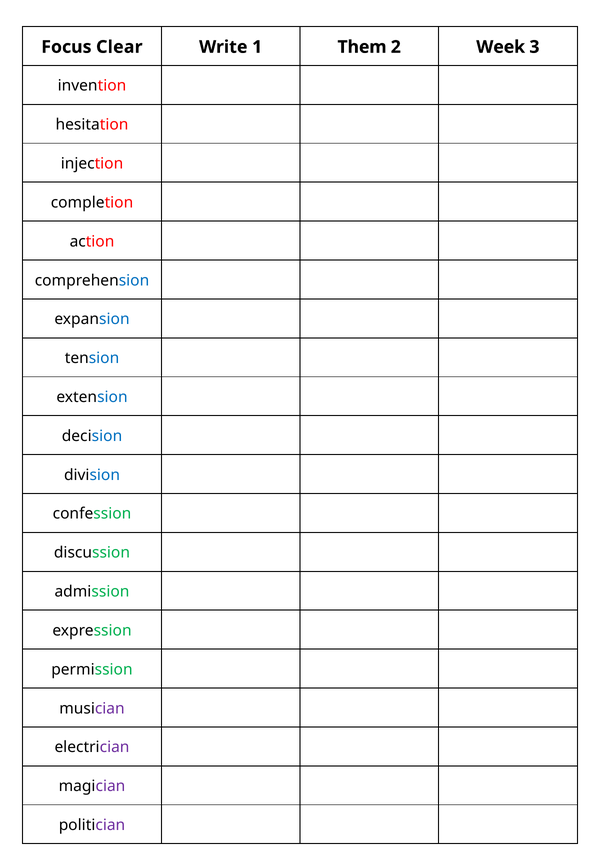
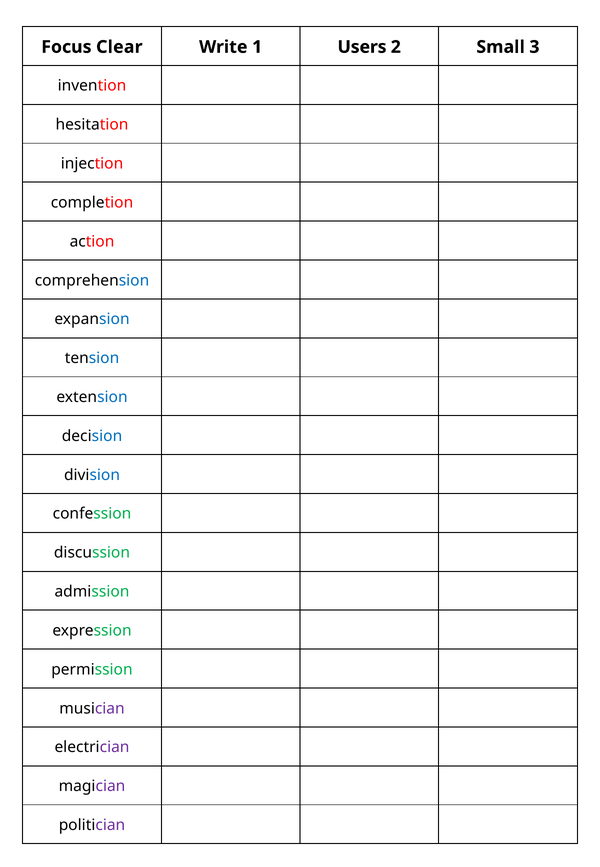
Them: Them -> Users (362, 47)
Week: Week -> Small (501, 47)
